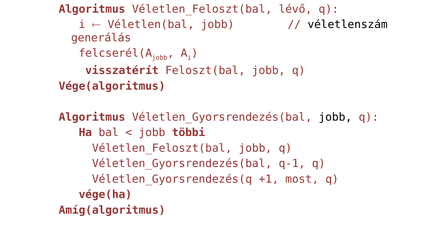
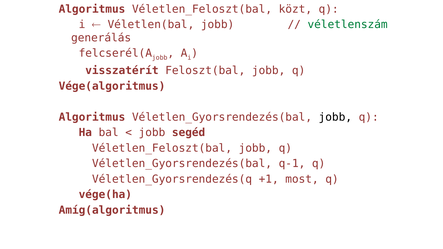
lévő: lévő -> közt (295, 9)
véletlenszám colour: black -> green (348, 25)
többi: többi -> segéd (189, 133)
